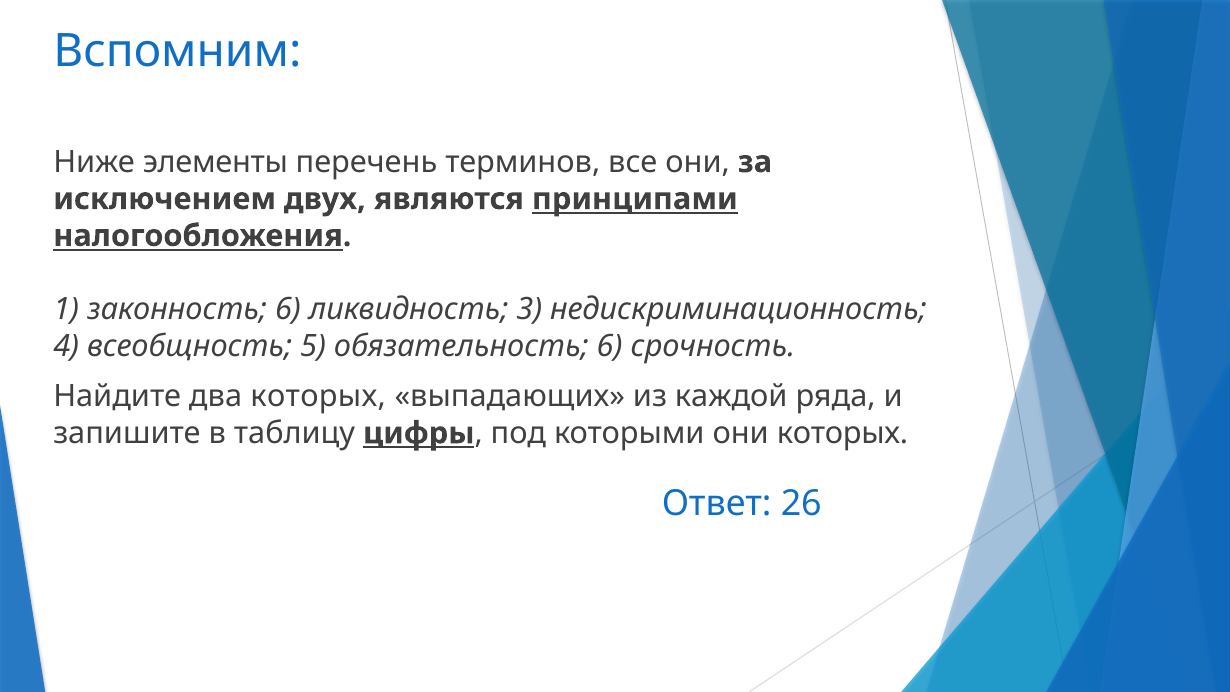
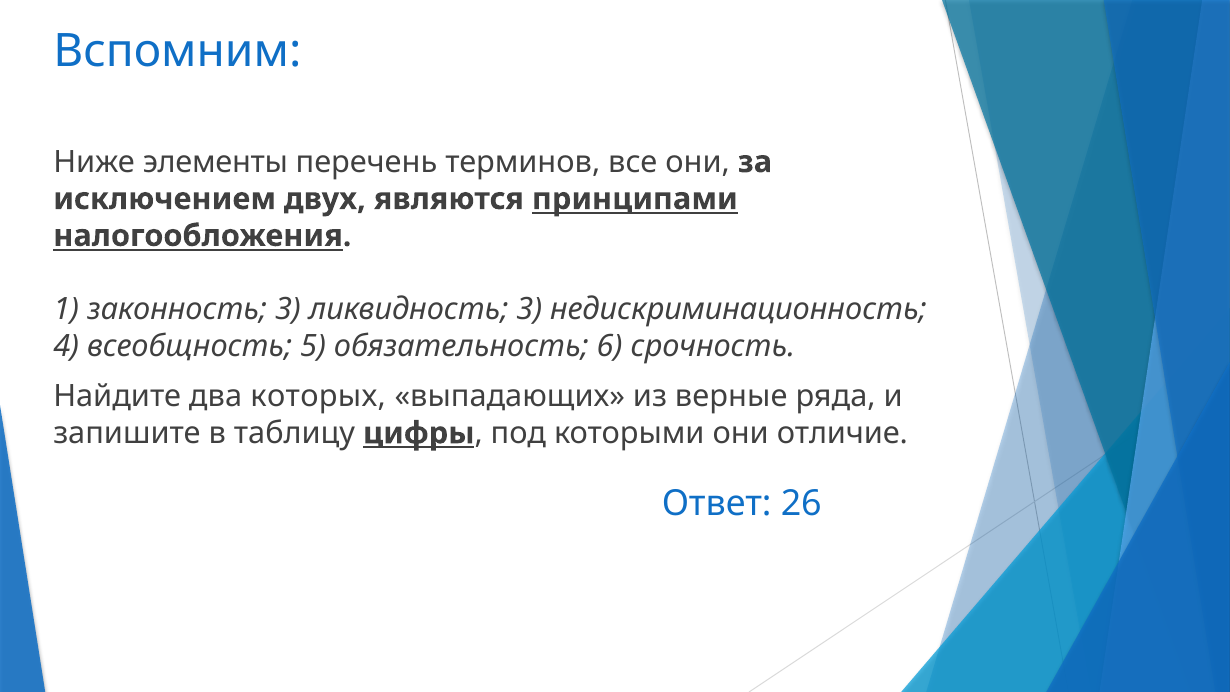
законность 6: 6 -> 3 (288, 310)
каждой: каждой -> верные (731, 396)
они которых: которых -> отличие (842, 433)
